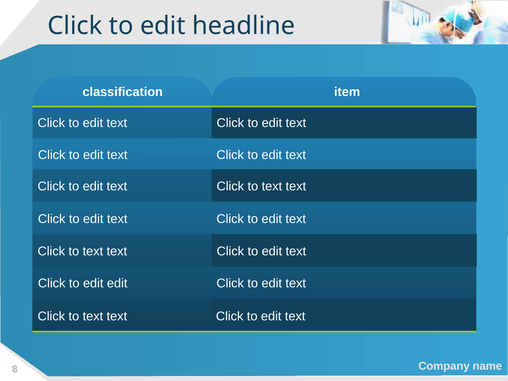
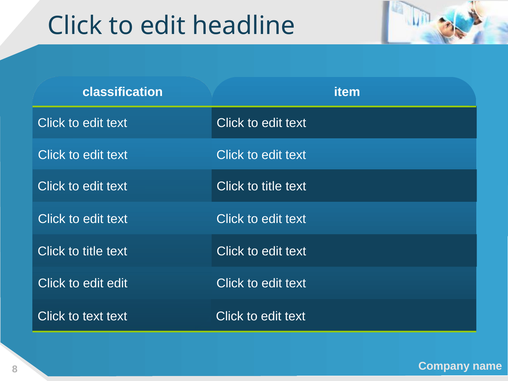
text: text -> title (272, 186)
text: text -> title (93, 251)
